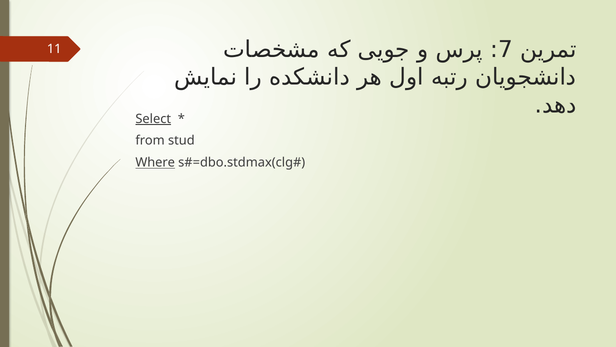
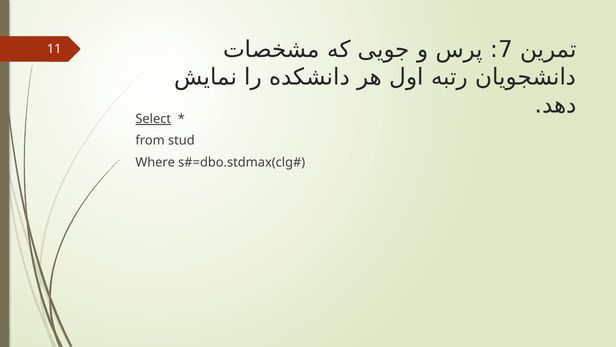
Where underline: present -> none (155, 162)
